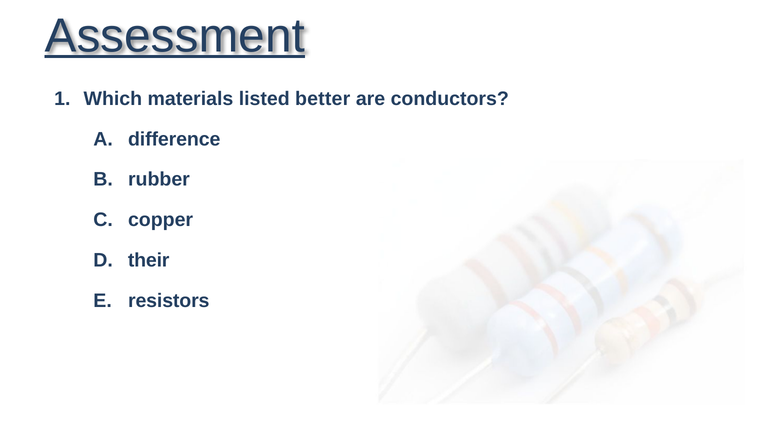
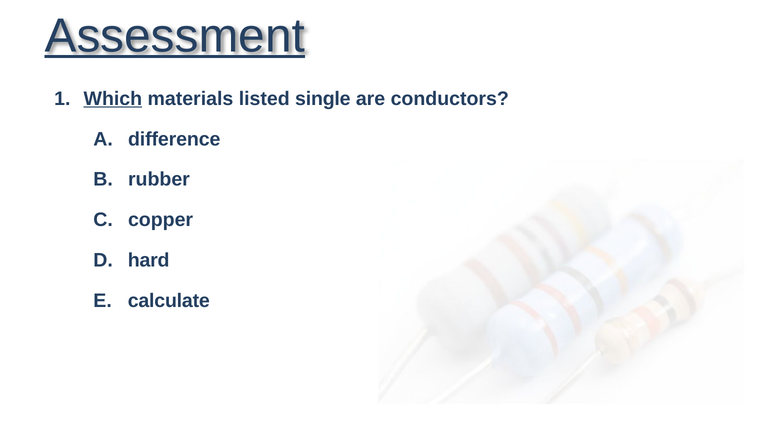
Which underline: none -> present (113, 99)
better: better -> single (323, 99)
their: their -> hard (149, 260)
resistors: resistors -> calculate (169, 301)
